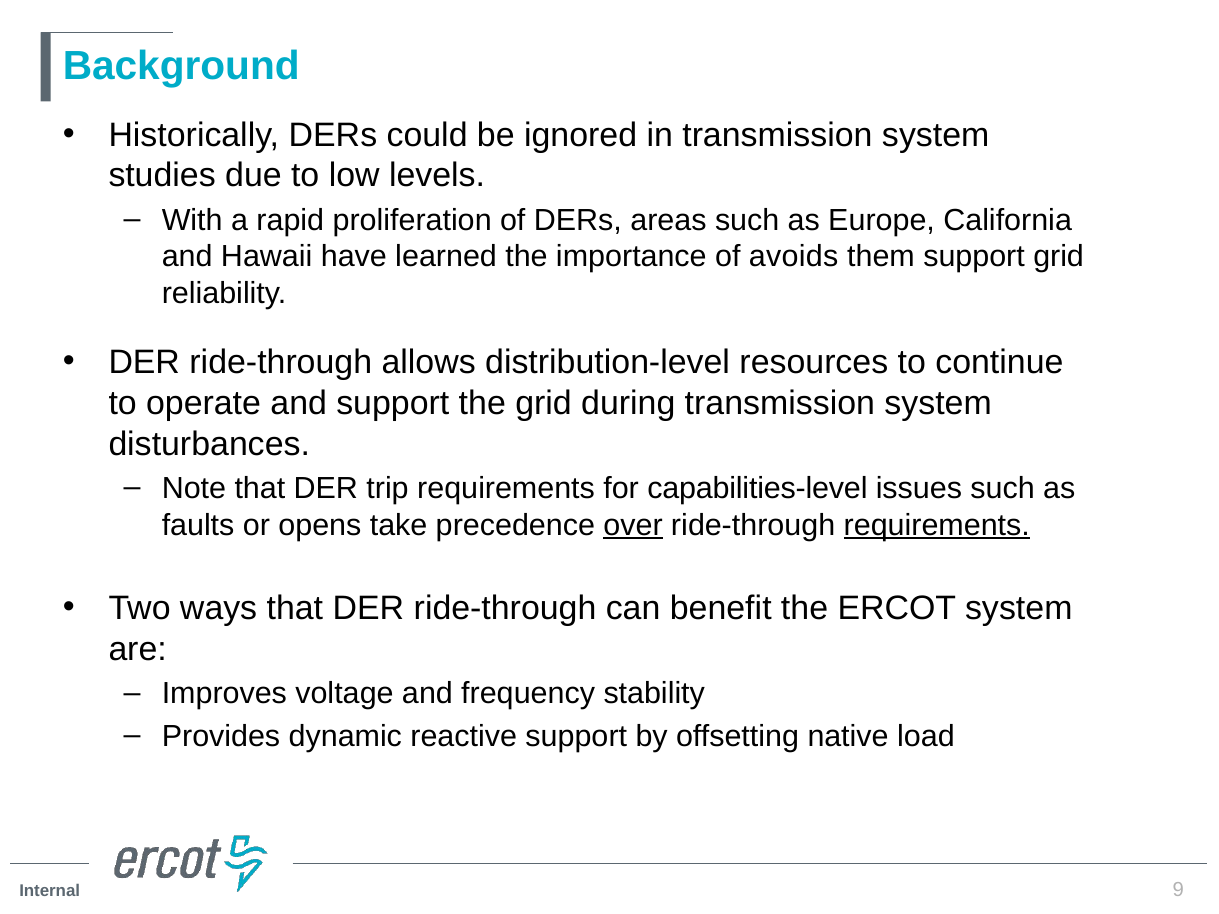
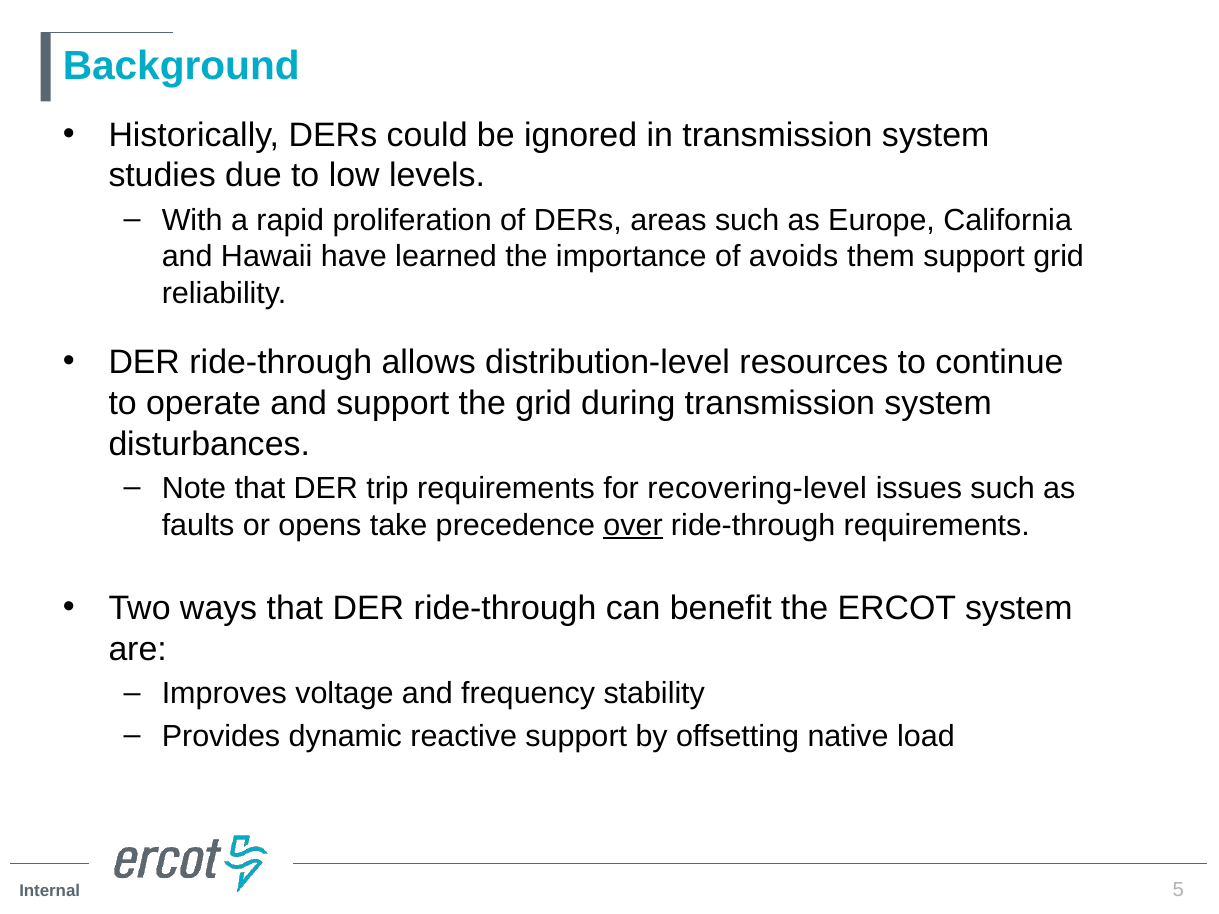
capabilities-level: capabilities-level -> recovering-level (757, 489)
requirements underline: present -> none (937, 525)
9: 9 -> 5 (1178, 890)
